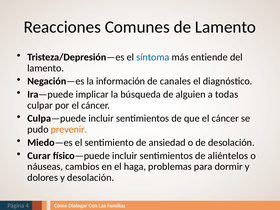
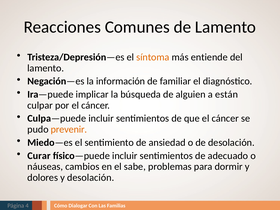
síntoma colour: blue -> orange (153, 57)
canales: canales -> familiar (175, 81)
todas: todas -> están (227, 94)
aliéntelos: aliéntelos -> adecuado (228, 156)
haga: haga -> sabe (135, 167)
